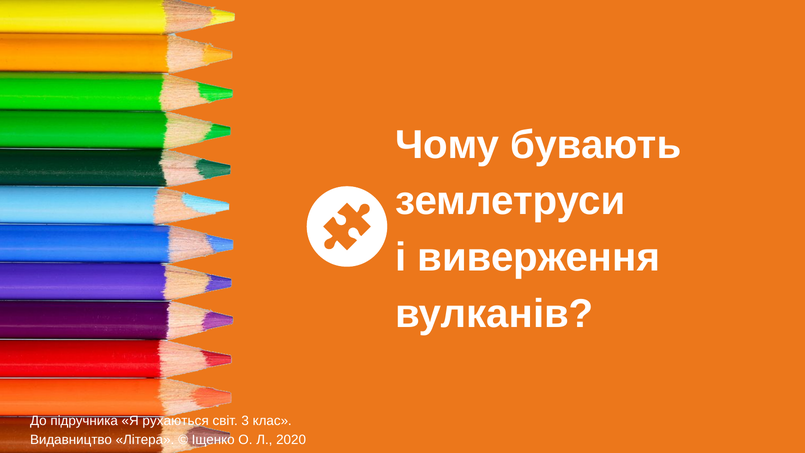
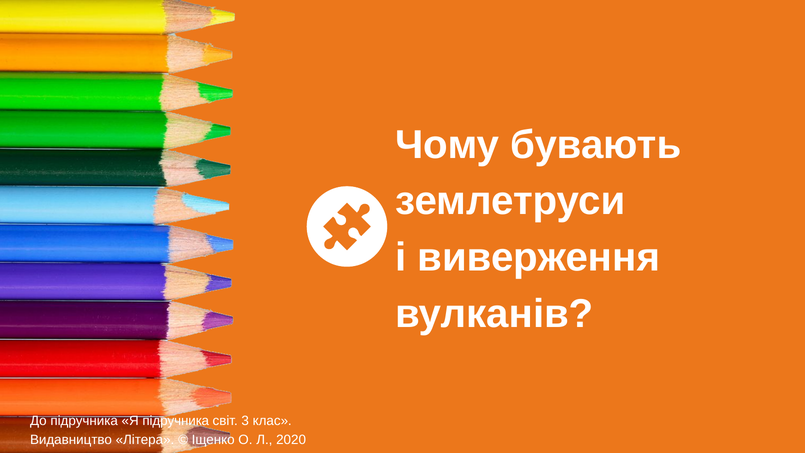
Я рухаються: рухаються -> підручника (176, 421)
